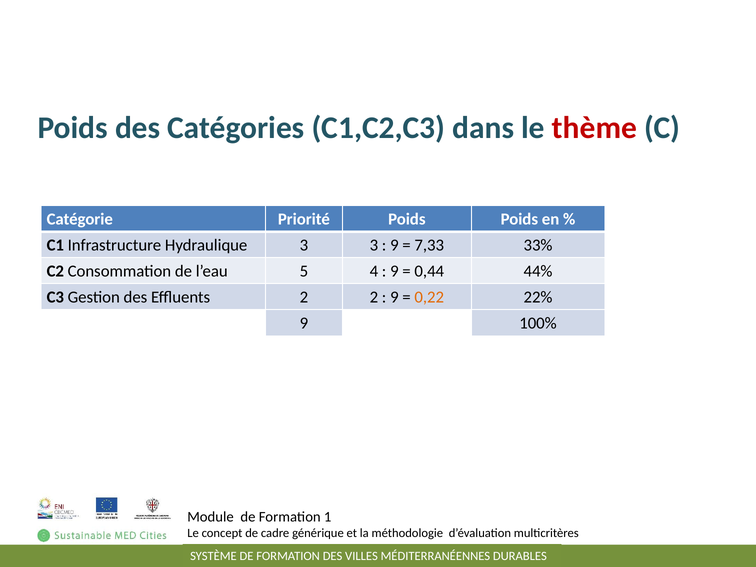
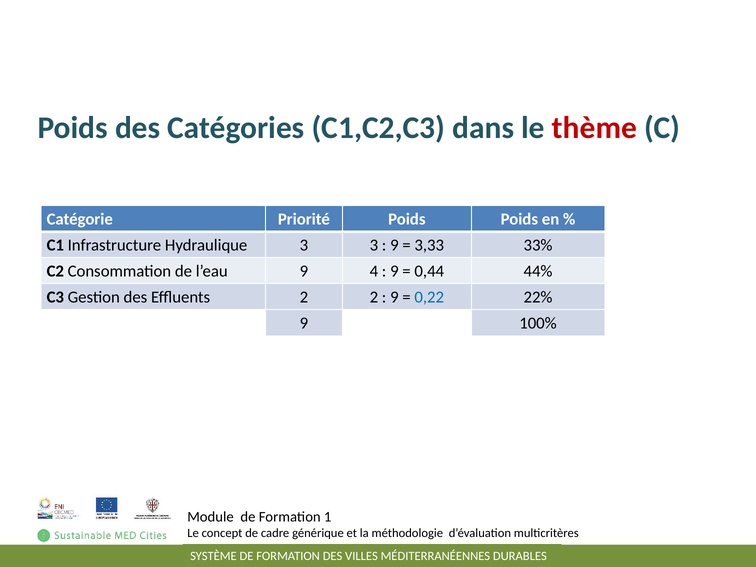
7,33: 7,33 -> 3,33 (429, 245)
l’eau 5: 5 -> 9 (304, 271)
0,22 colour: orange -> blue (429, 297)
